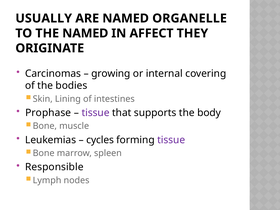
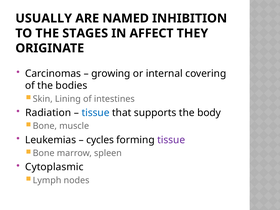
ORGANELLE: ORGANELLE -> INHIBITION (190, 18)
THE NAMED: NAMED -> STAGES (85, 33)
Prophase: Prophase -> Radiation (48, 113)
tissue colour: purple -> blue (96, 113)
Responsible: Responsible -> Cytoplasmic (54, 167)
